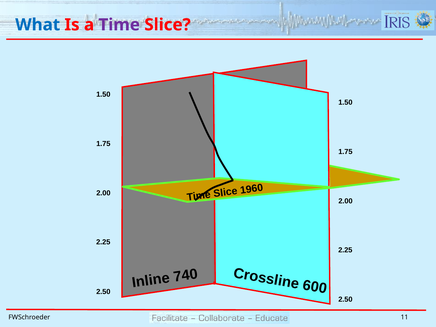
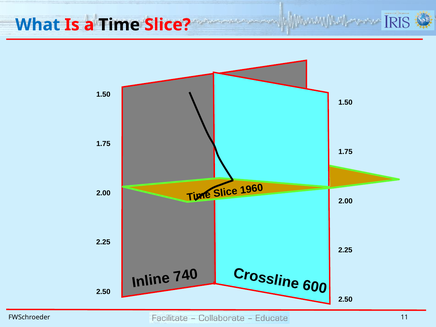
Time colour: purple -> black (119, 25)
